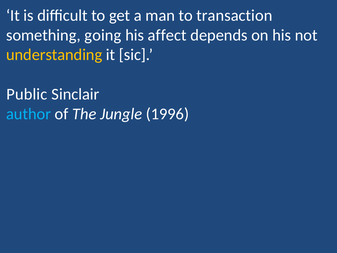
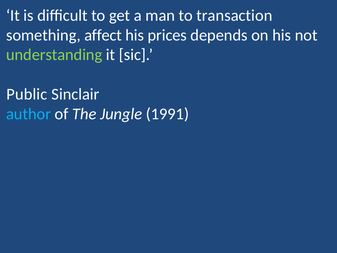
going: going -> affect (103, 35)
affect: affect -> prices (167, 35)
understanding colour: yellow -> light green (54, 55)
1996: 1996 -> 1991 (167, 114)
